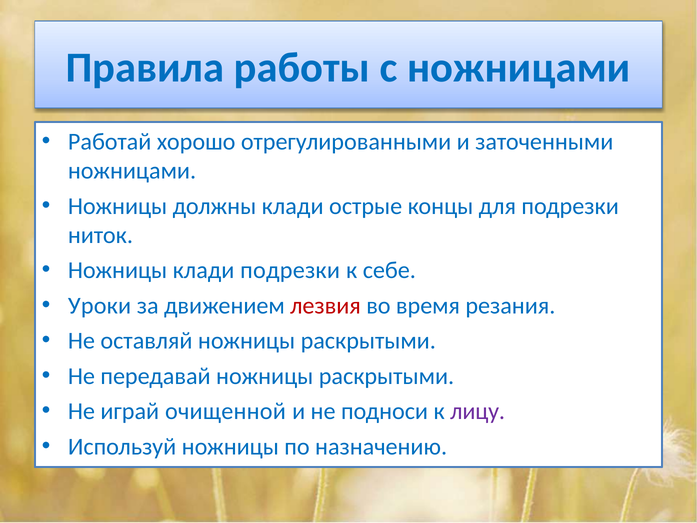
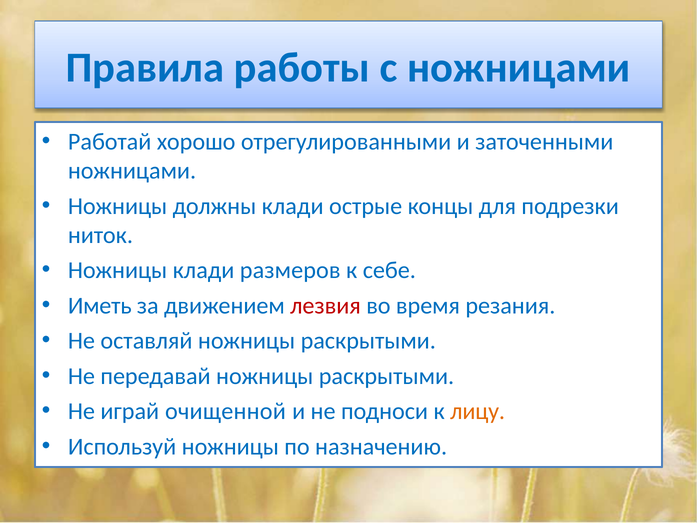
клади подрезки: подрезки -> размеров (290, 270)
Уроки: Уроки -> Иметь (100, 305)
лицу colour: purple -> orange (478, 411)
